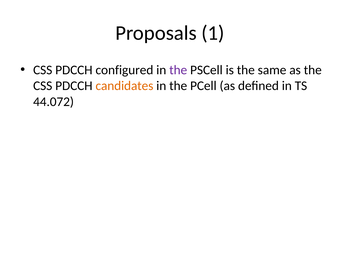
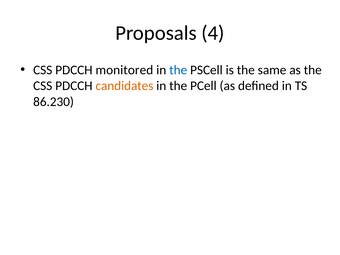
1: 1 -> 4 (213, 33)
configured: configured -> monitored (124, 70)
the colour: purple -> blue (178, 70)
44.072: 44.072 -> 86.230 (54, 102)
